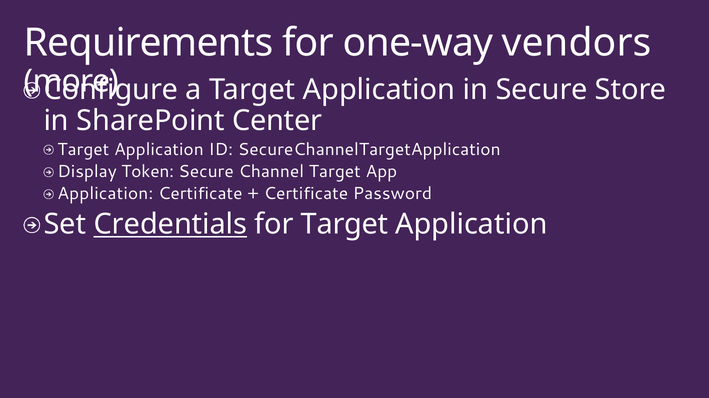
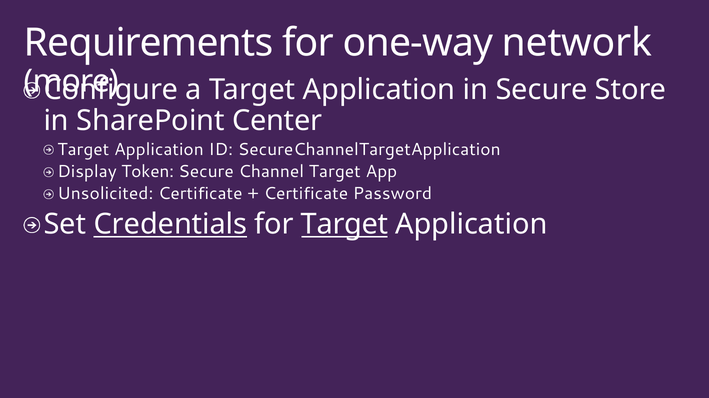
vendors: vendors -> network (577, 43)
Application: Application -> Unsolicited (105, 194)
Target underline: none -> present (345, 225)
